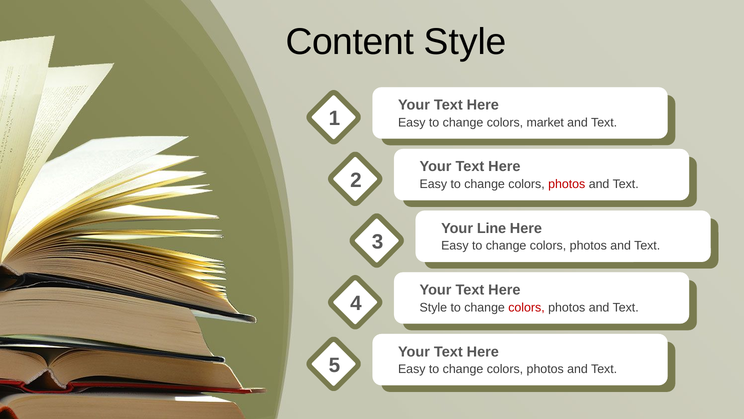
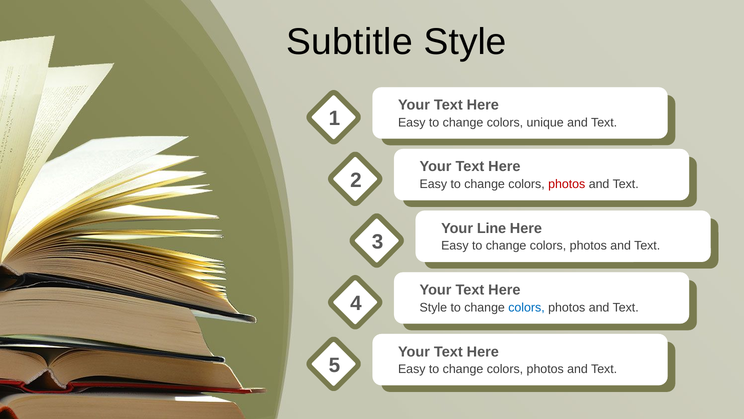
Content: Content -> Subtitle (349, 42)
market: market -> unique (545, 122)
colors colour: red -> blue (527, 307)
